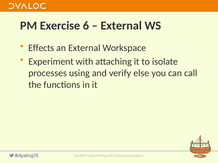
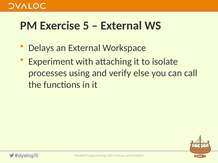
6: 6 -> 5 (86, 26)
Effects: Effects -> Delays (41, 48)
